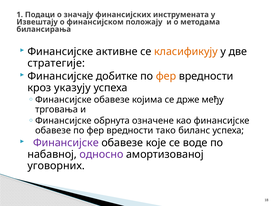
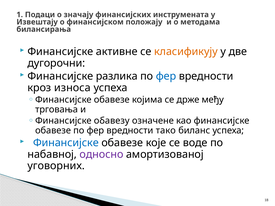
стратегије: стратегије -> дугорочни (56, 63)
добитке: добитке -> разлика (117, 76)
фер colour: orange -> blue (166, 76)
указују: указују -> износа (72, 88)
обрнута: обрнута -> обавезу (112, 121)
Финансијске colour: purple -> blue (66, 143)
